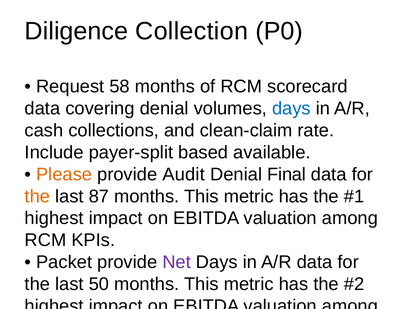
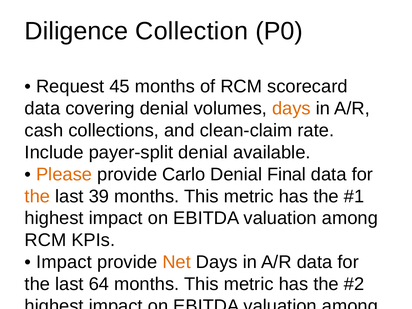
58: 58 -> 45 (120, 86)
days colour: blue -> orange (291, 108)
payer-split based: based -> denial (203, 152)
Audit: Audit -> Carlo (184, 174)
87: 87 -> 39 (99, 196)
Packet: Packet -> Impact (64, 262)
Net colour: purple -> orange (177, 262)
50: 50 -> 64 (99, 284)
